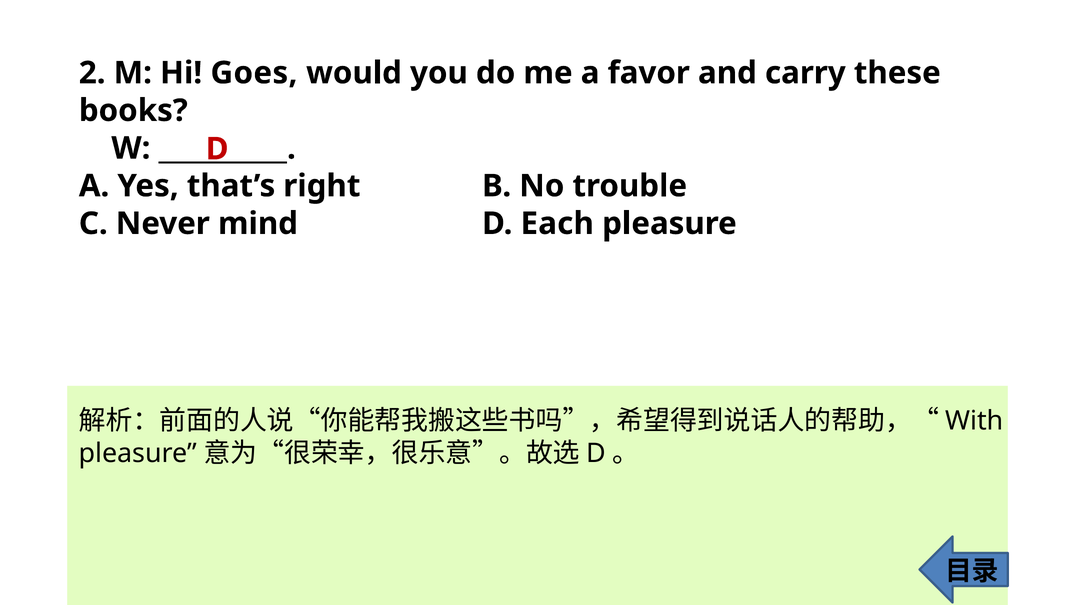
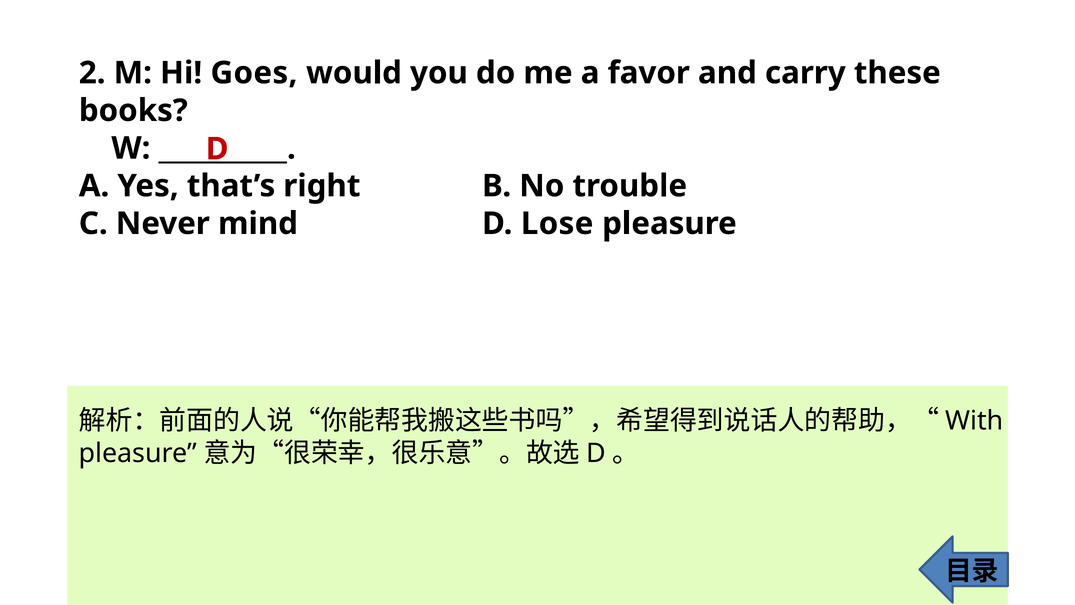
Each: Each -> Lose (557, 223)
